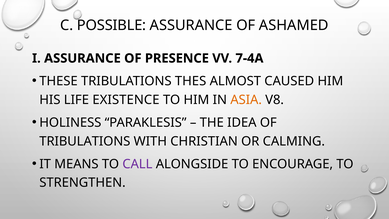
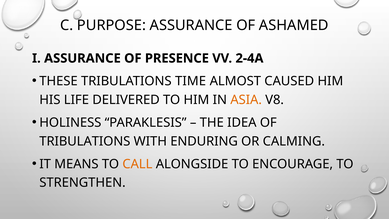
POSSIBLE: POSSIBLE -> PURPOSE (111, 25)
7-4A: 7-4A -> 2-4A (249, 58)
THES: THES -> TIME (191, 81)
EXISTENCE: EXISTENCE -> DELIVERED (126, 100)
CHRISTIAN: CHRISTIAN -> ENDURING (204, 141)
CALL colour: purple -> orange (137, 164)
